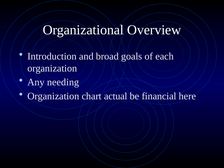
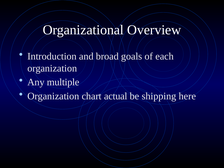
needing: needing -> multiple (63, 82)
financial: financial -> shipping (159, 96)
